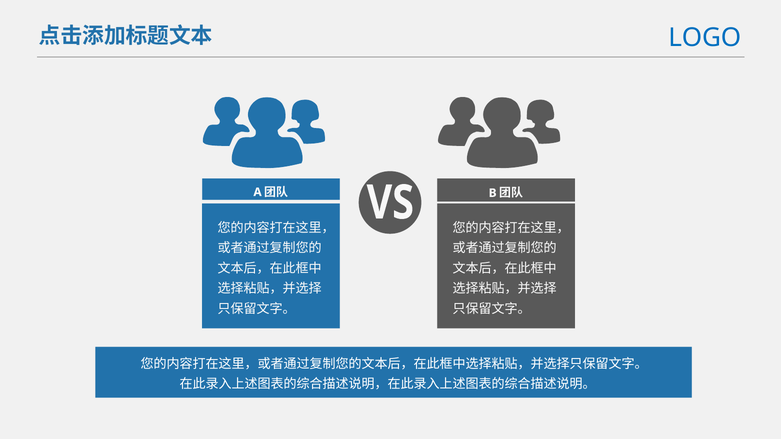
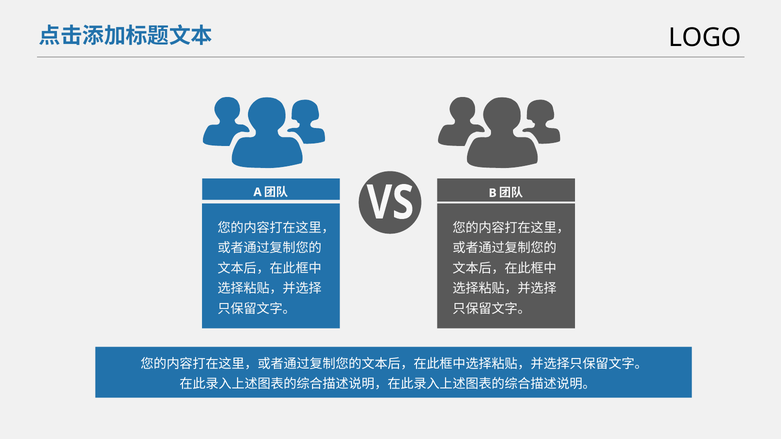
LOGO colour: blue -> black (705, 38)
